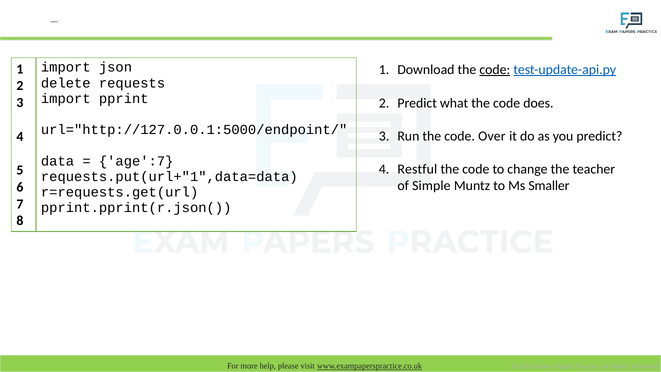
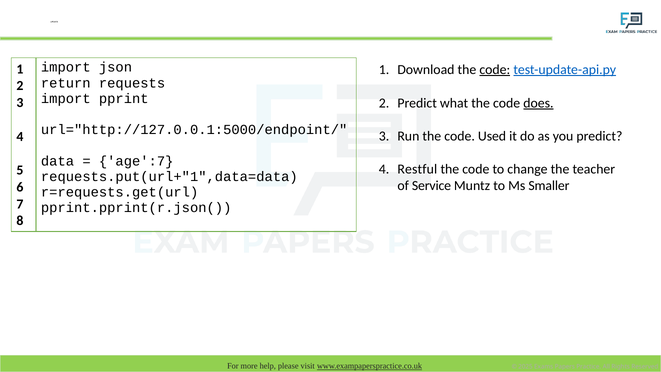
delete: delete -> return (66, 83)
does underline: none -> present (538, 103)
Over: Over -> Used (492, 136)
Simple: Simple -> Service (431, 186)
